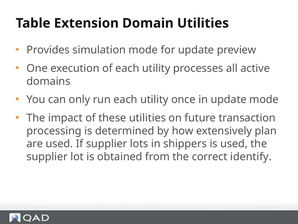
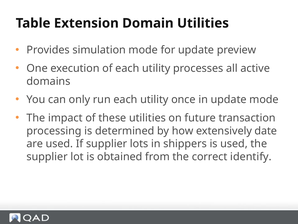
plan: plan -> date (266, 131)
